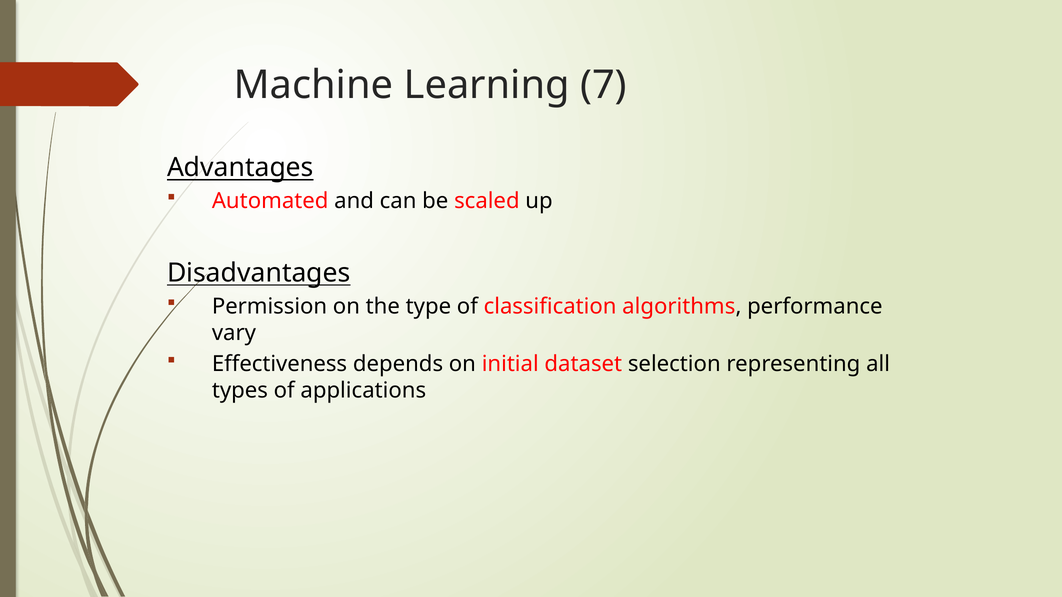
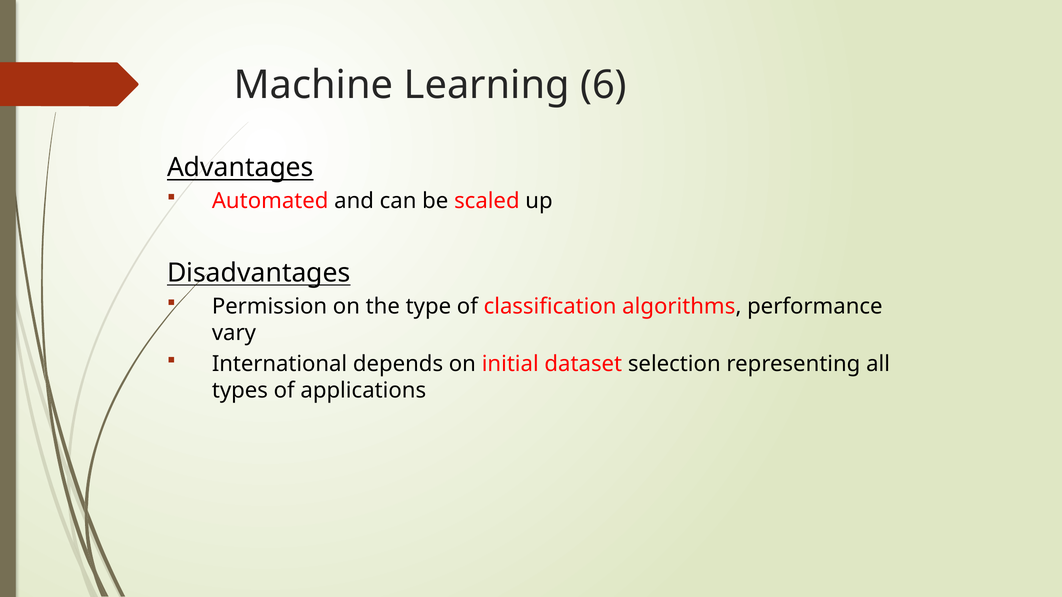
7: 7 -> 6 (603, 85)
Effectiveness: Effectiveness -> International (280, 364)
